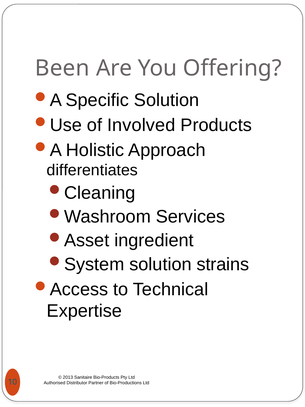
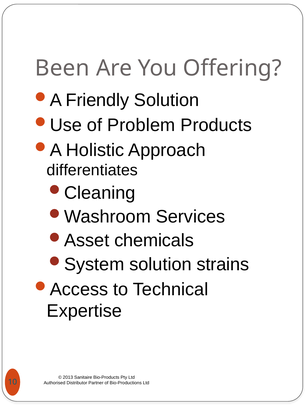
Specific: Specific -> Friendly (97, 100)
Involved: Involved -> Problem (141, 125)
ingredient: ingredient -> chemicals (154, 240)
